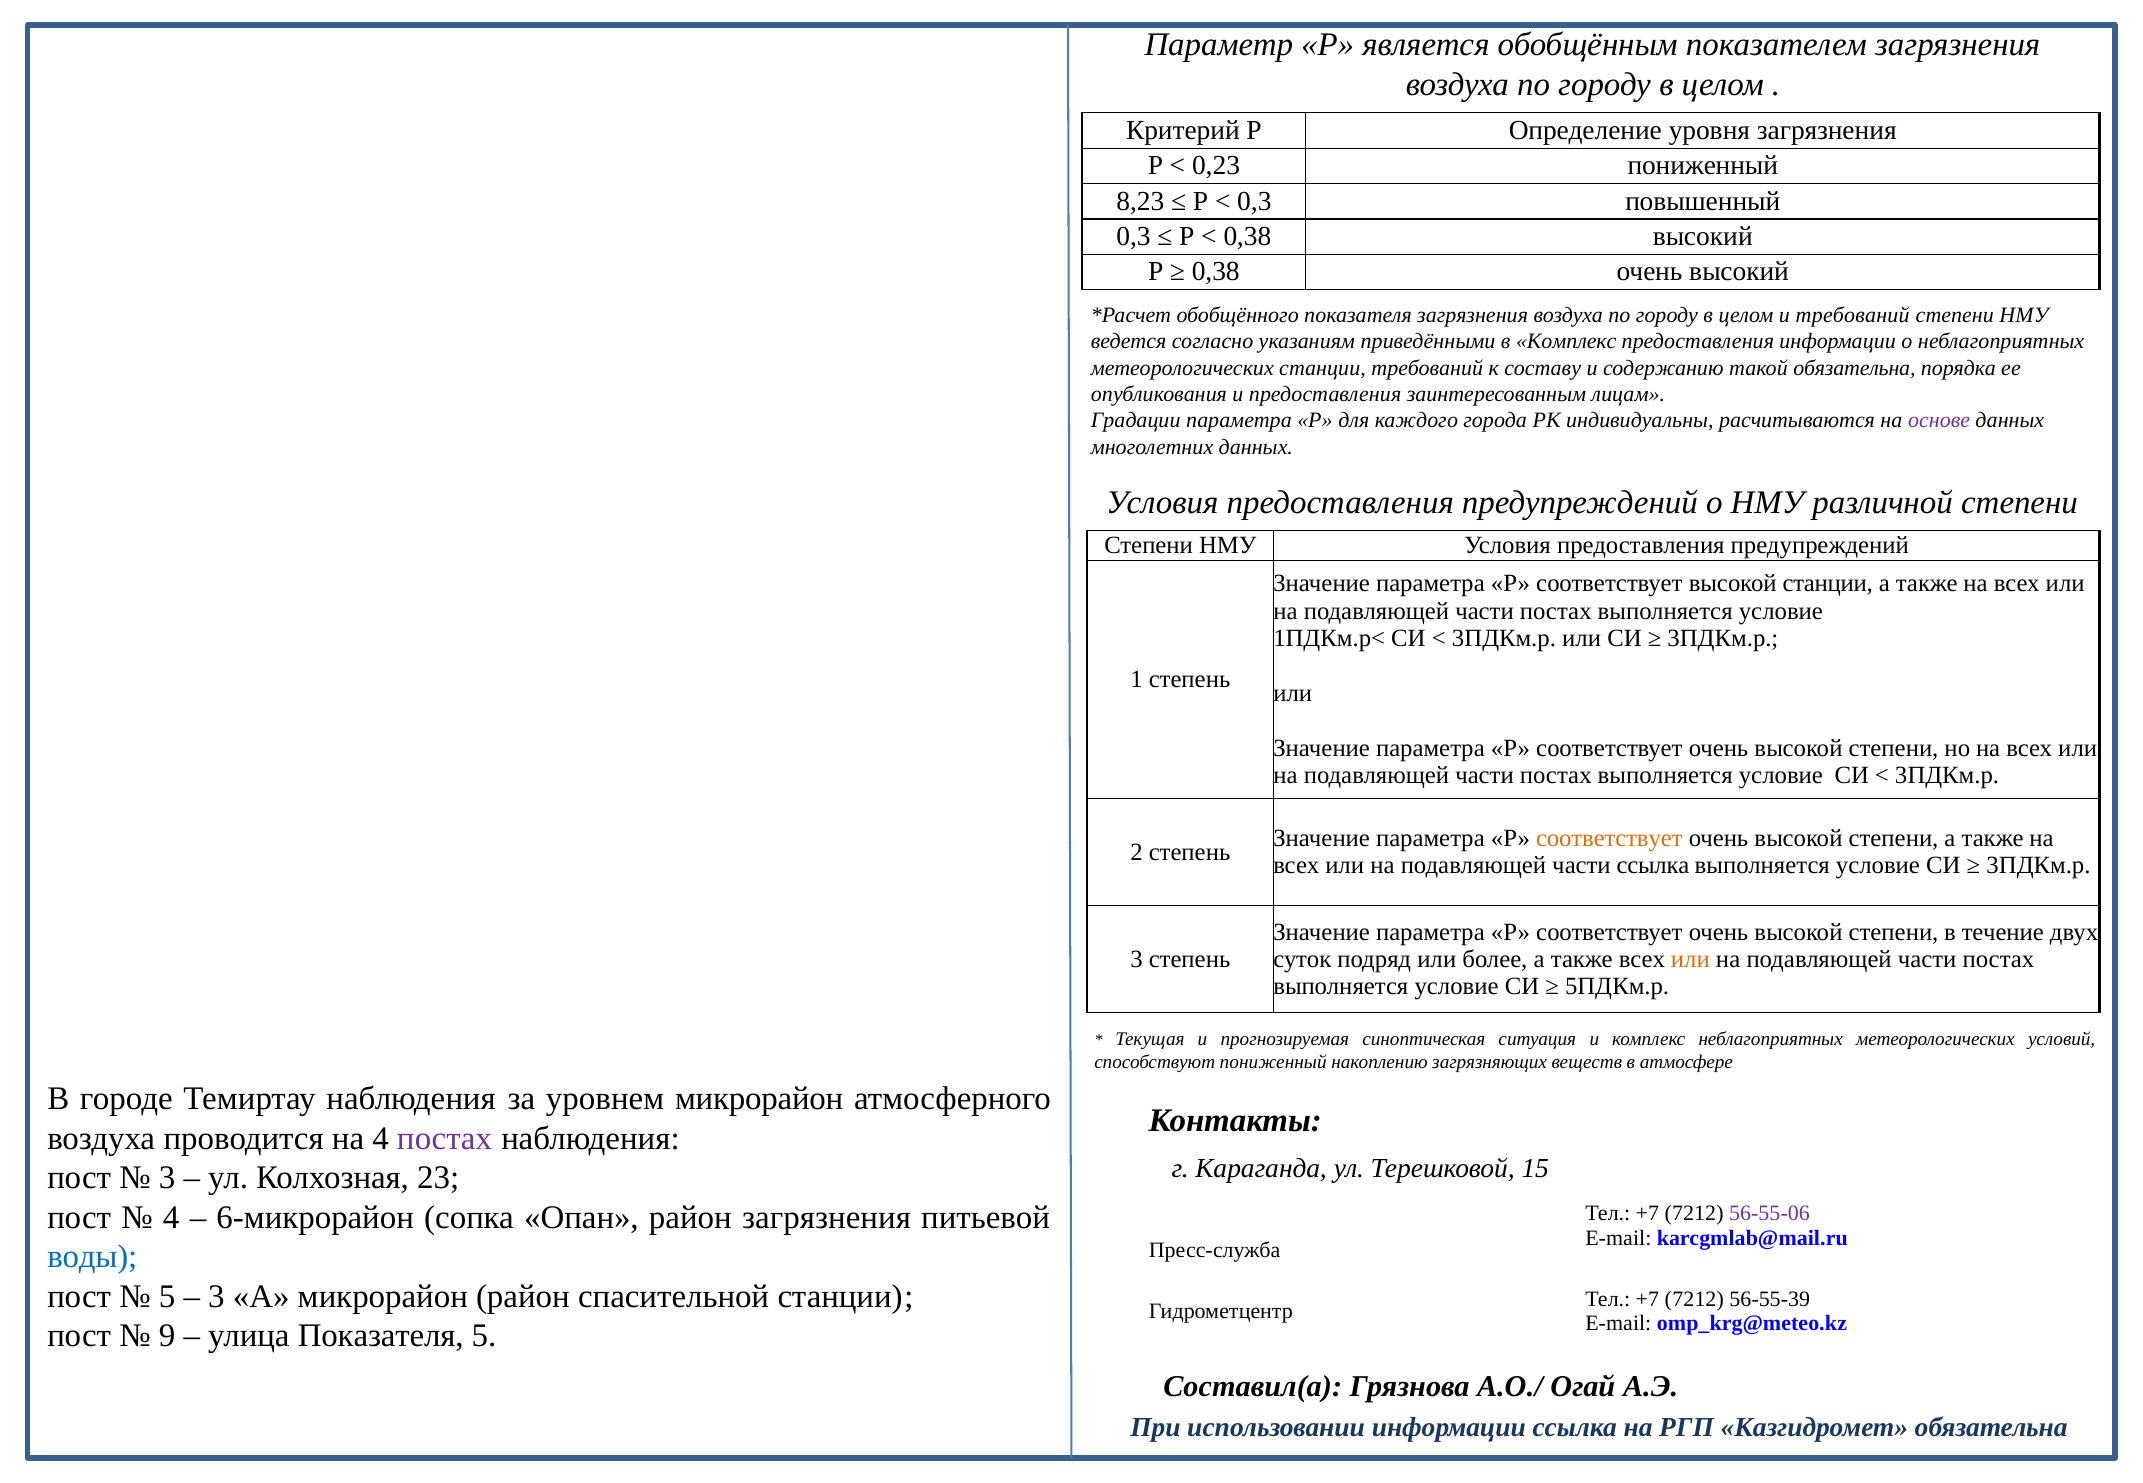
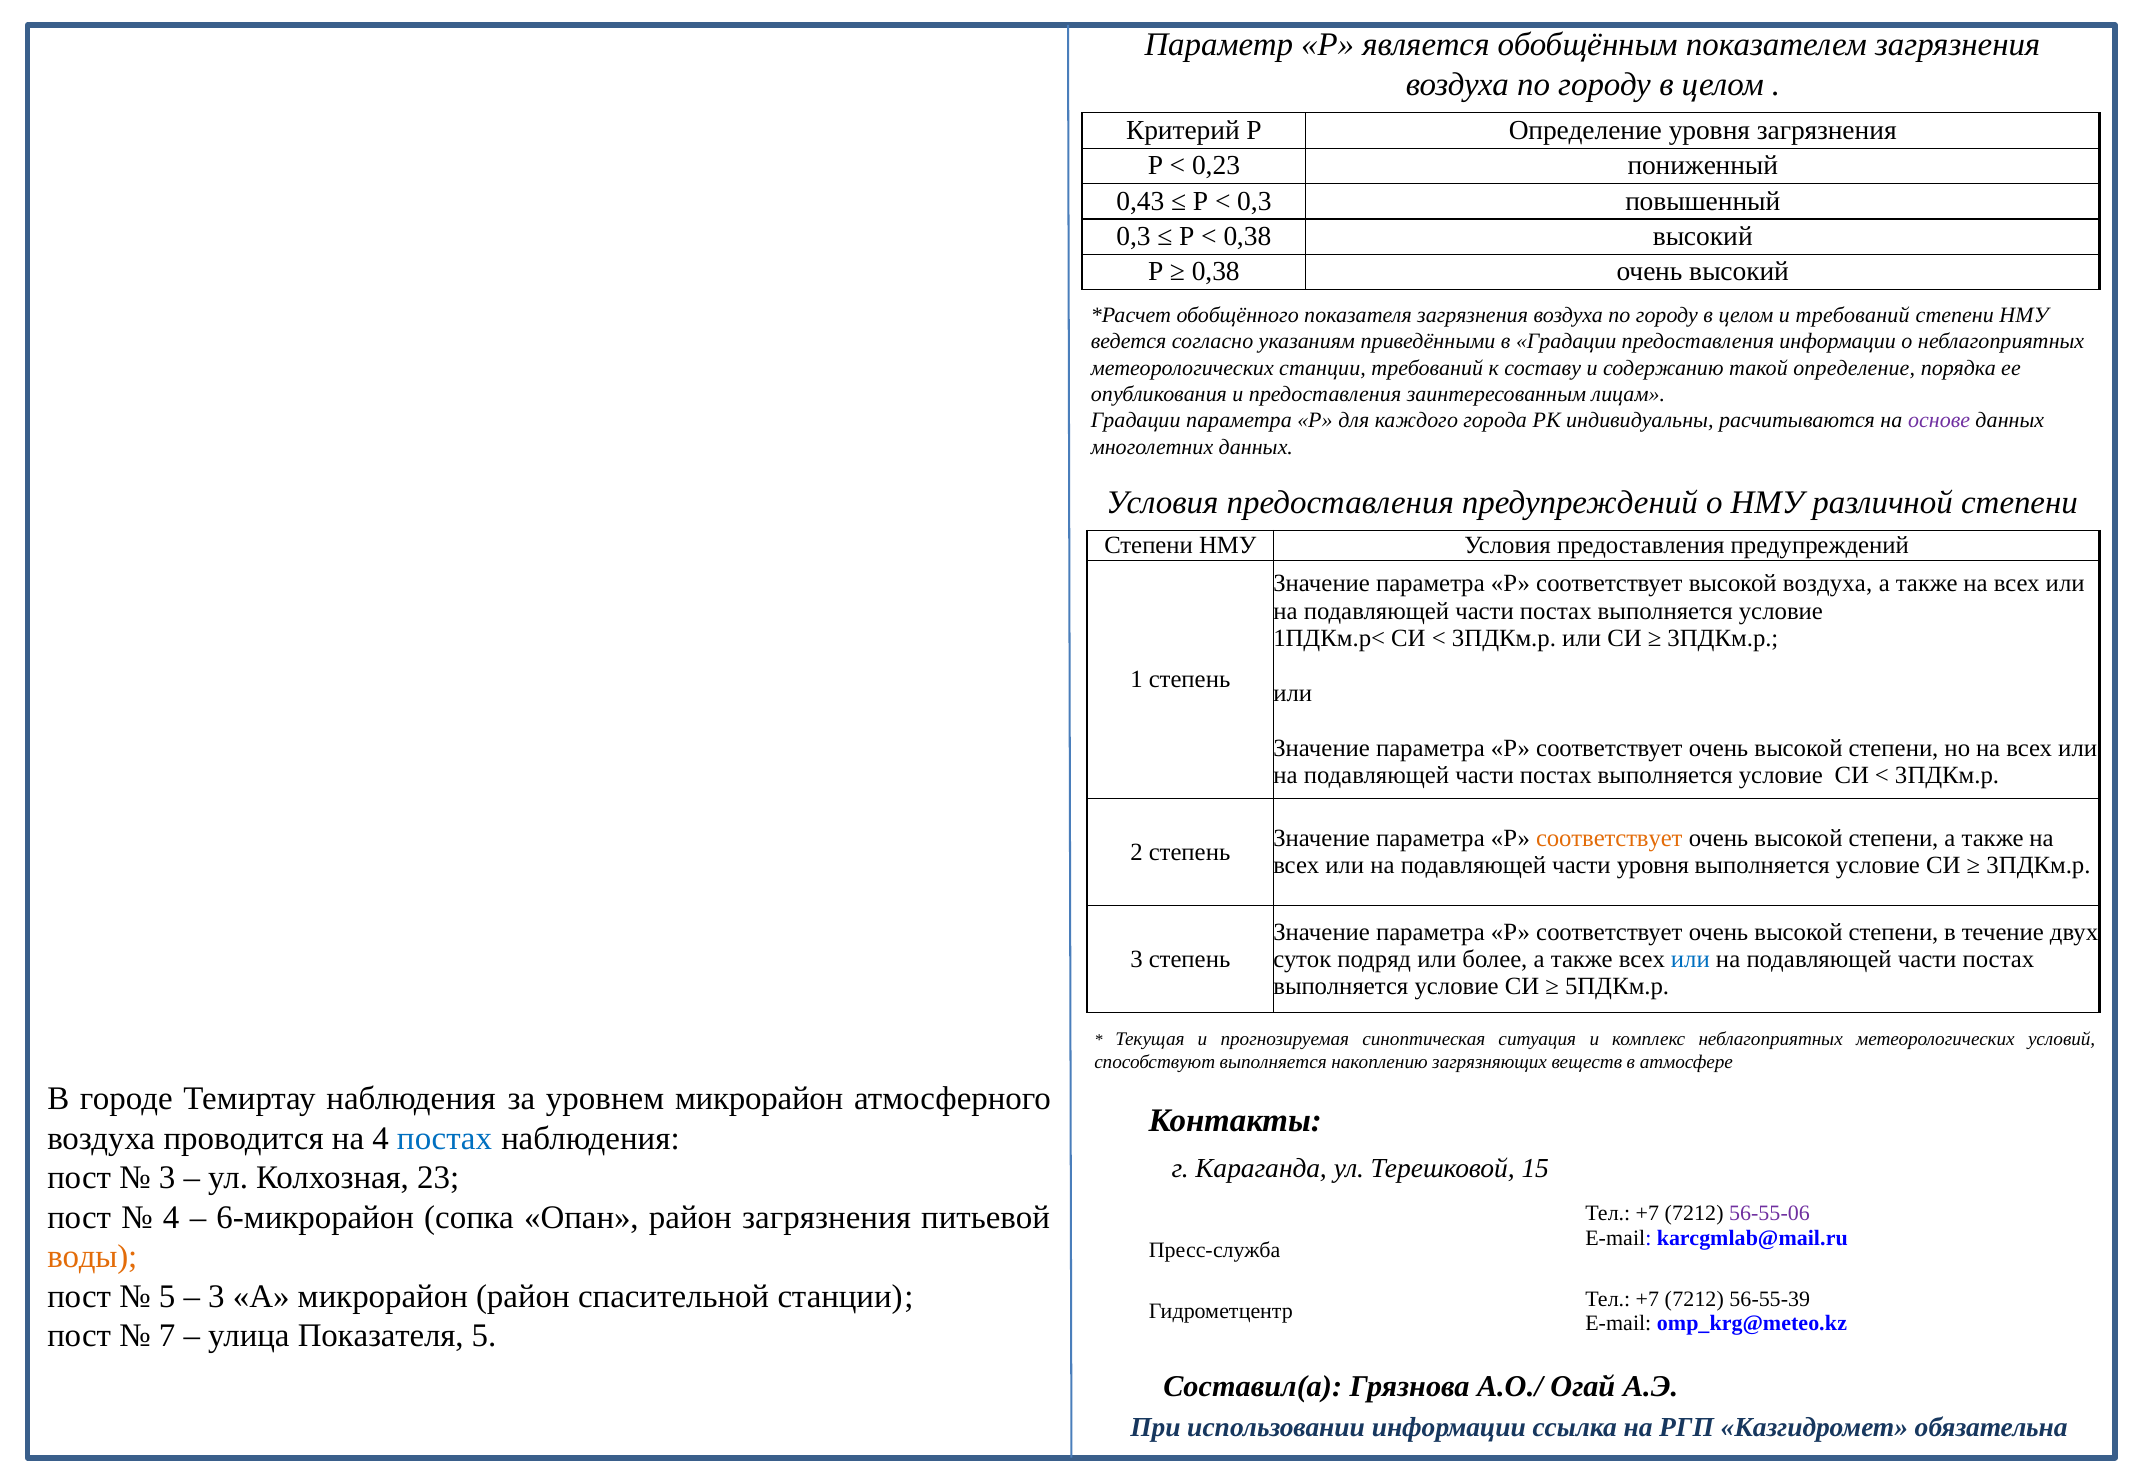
8,23: 8,23 -> 0,43 (1140, 201)
в Комплекс: Комплекс -> Градации (1566, 342)
такой обязательна: обязательна -> определение (1854, 368)
высокой станции: станции -> воздуха (1828, 584)
части ссылка: ссылка -> уровня (1653, 866)
или colour: orange -> blue (1690, 960)
способствуют пониженный: пониженный -> выполняется (1273, 1062)
постах colour: purple -> blue (445, 1139)
воды colour: blue -> orange (92, 1257)
9: 9 -> 7 (167, 1336)
